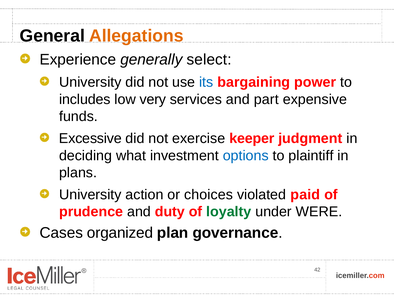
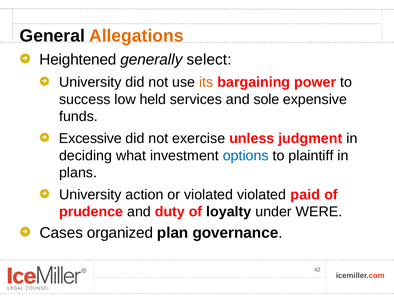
Experience: Experience -> Heightened (78, 60)
its colour: blue -> orange (206, 82)
includes: includes -> success (85, 99)
very: very -> held (153, 99)
part: part -> sole (266, 99)
keeper: keeper -> unless (252, 138)
or choices: choices -> violated (209, 194)
loyalty colour: green -> black (229, 211)
